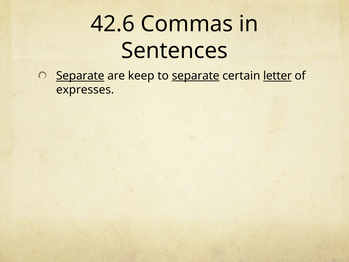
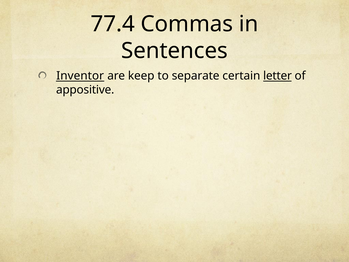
42.6: 42.6 -> 77.4 (113, 24)
Separate: Separate -> Inventor (80, 76)
separate underline: present -> none (196, 76)
expresses: expresses -> appositive (85, 90)
